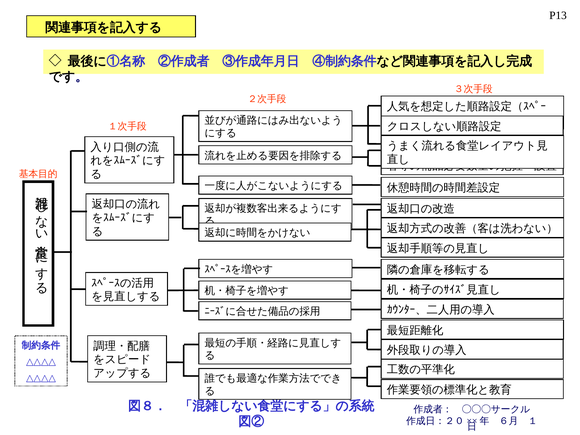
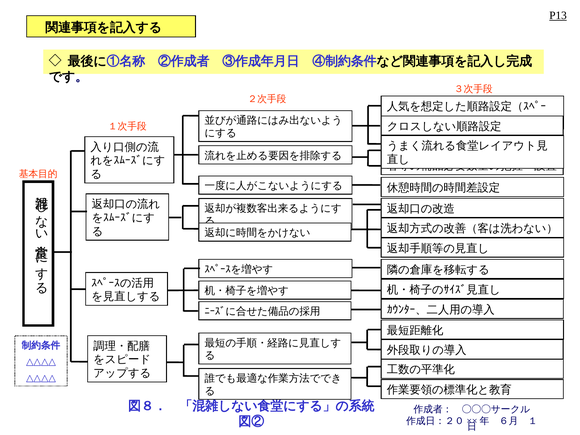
P13 underline: none -> present (558, 15)
